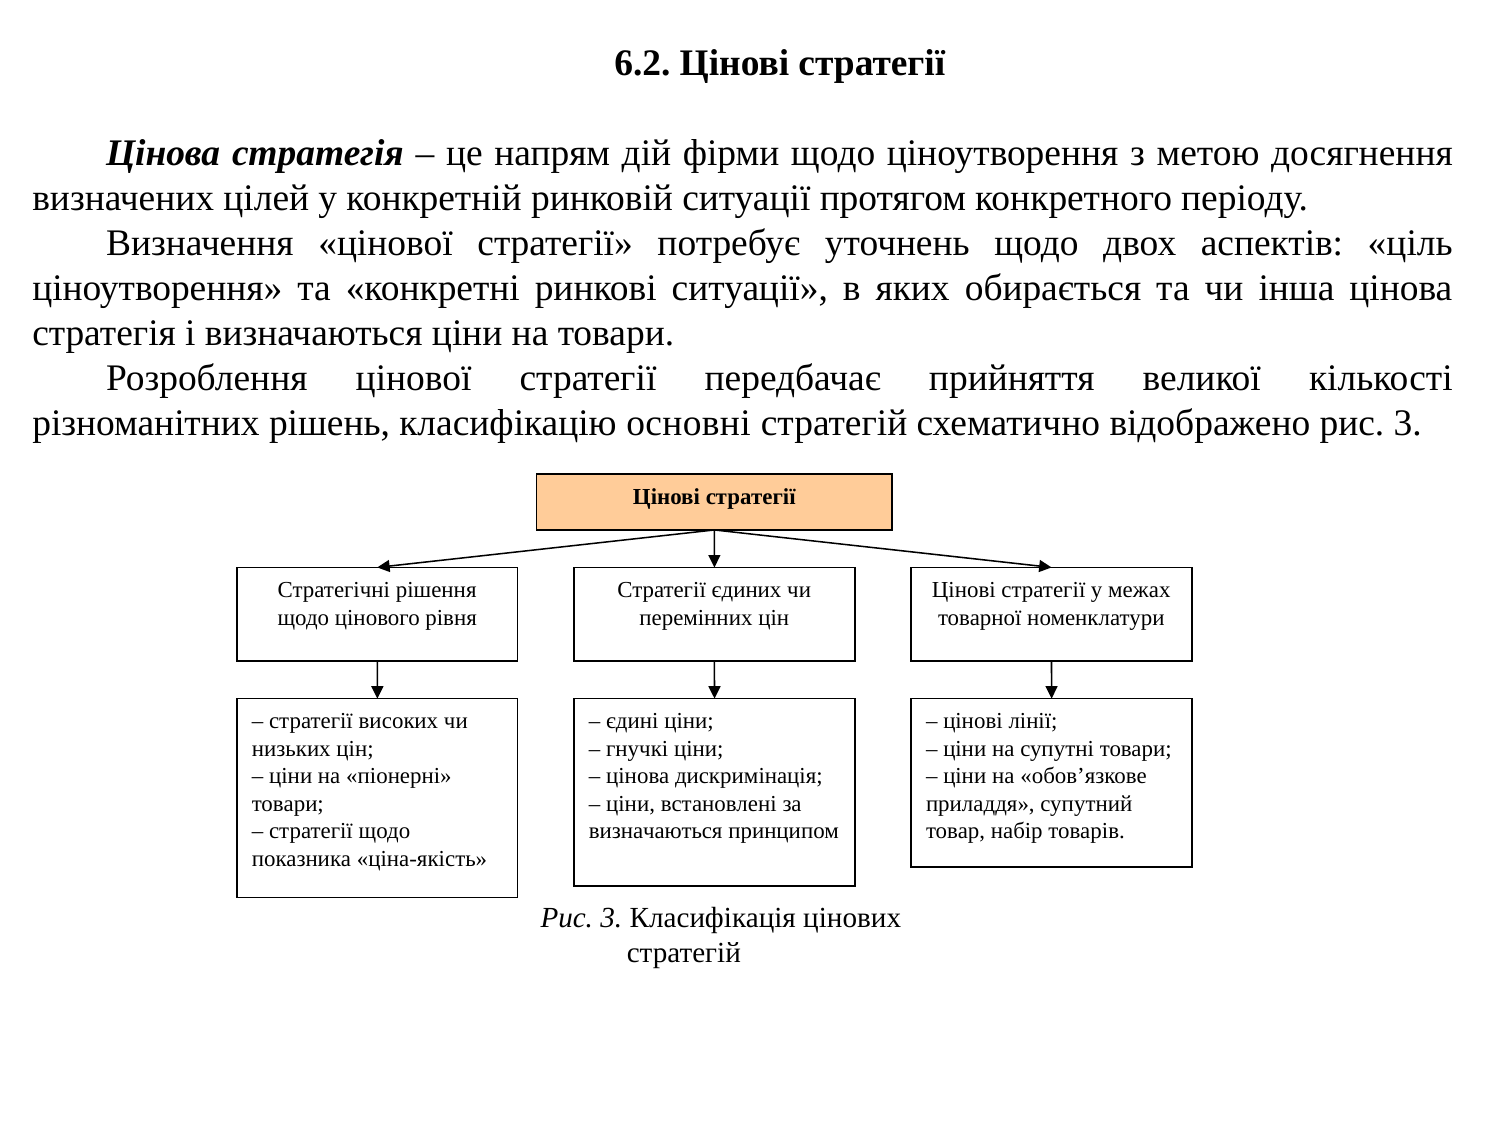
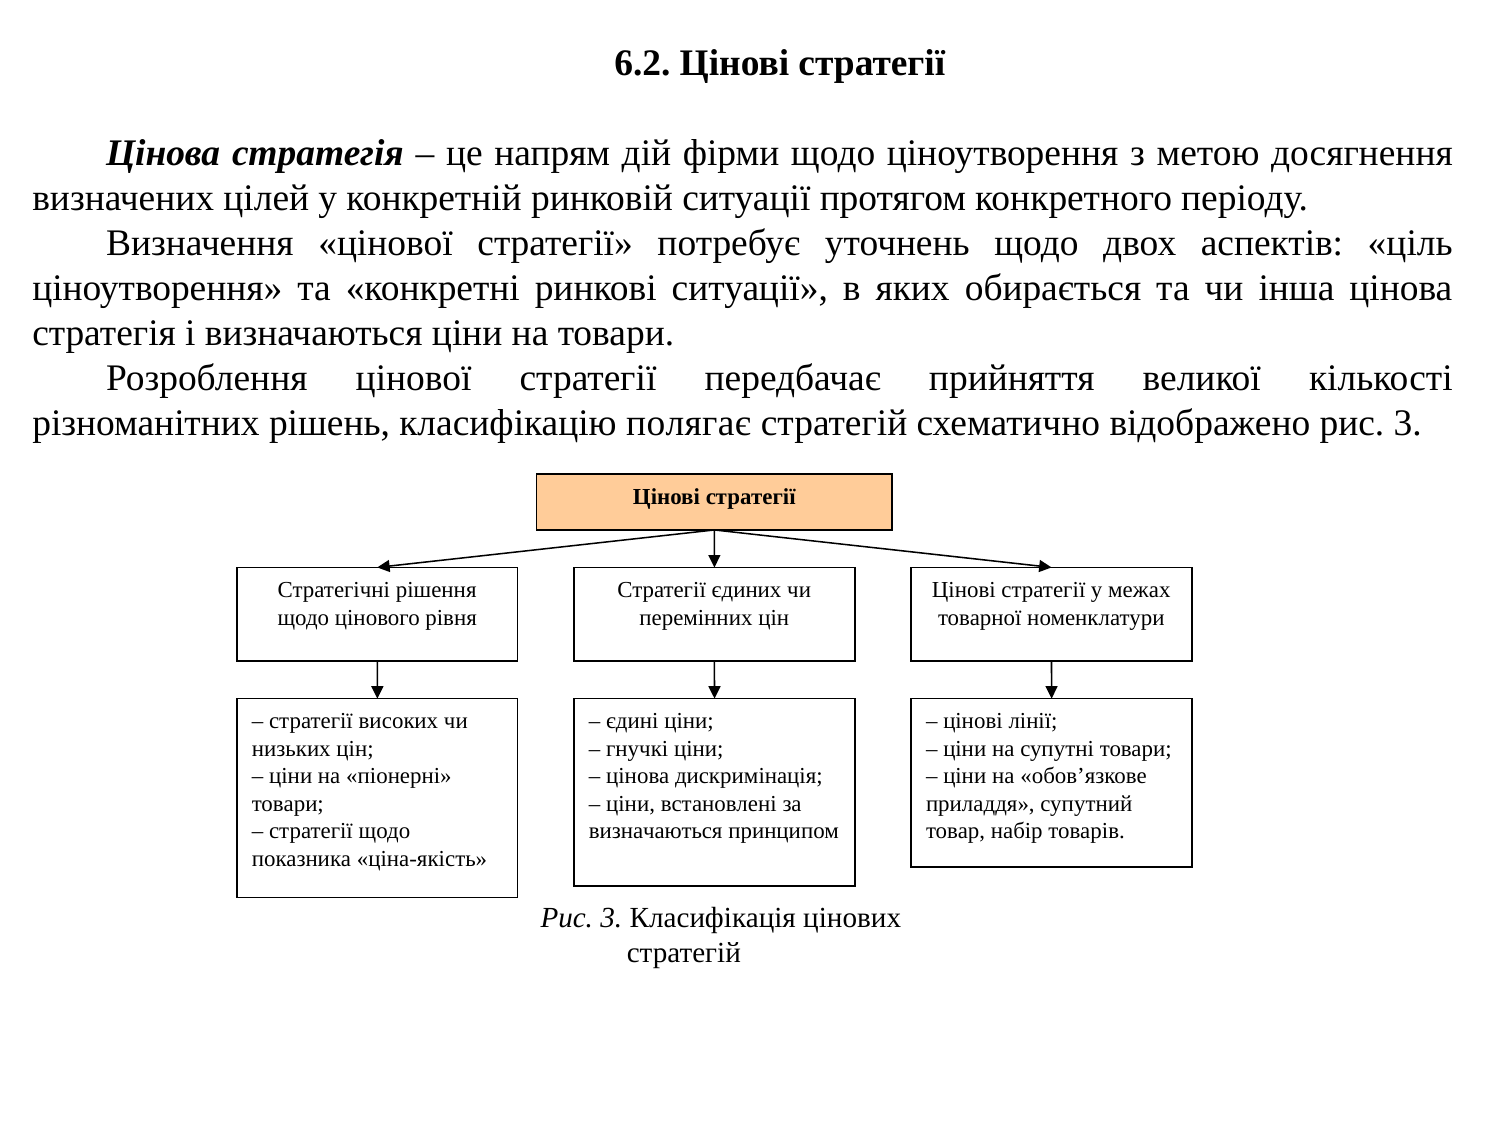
основні: основні -> полягає (689, 423)
